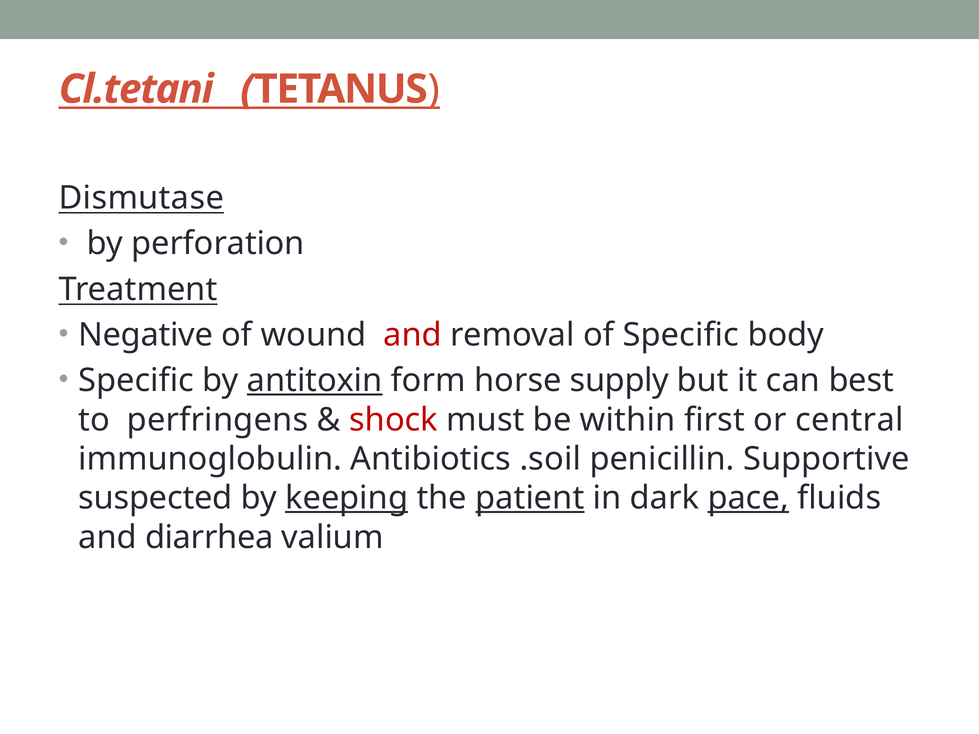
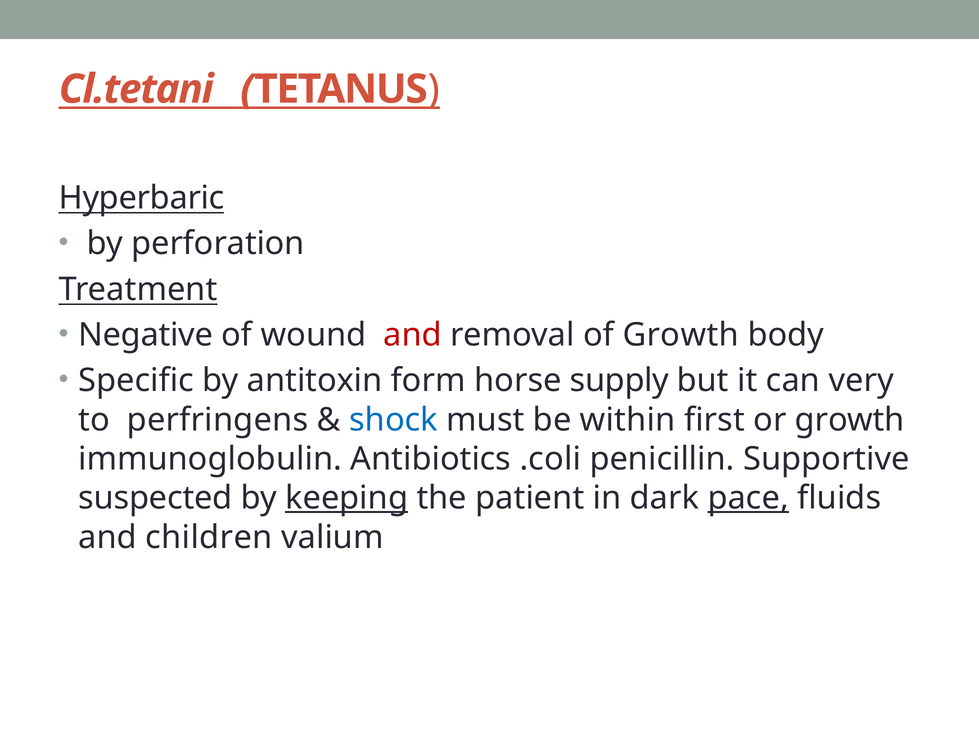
Dismutase: Dismutase -> Hyperbaric (142, 198)
of Specific: Specific -> Growth (681, 335)
antitoxin underline: present -> none (315, 381)
best: best -> very (861, 381)
shock colour: red -> blue (394, 420)
or central: central -> growth (850, 420)
.soil: .soil -> .coli (550, 459)
patient underline: present -> none (530, 498)
diarrhea: diarrhea -> children (209, 537)
